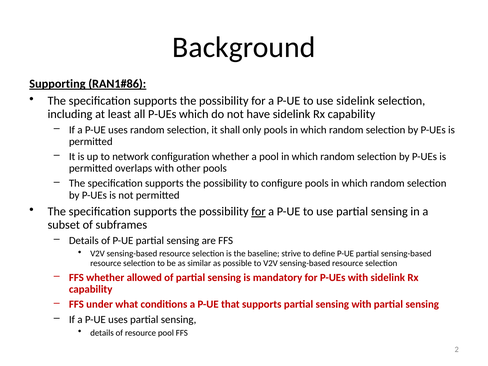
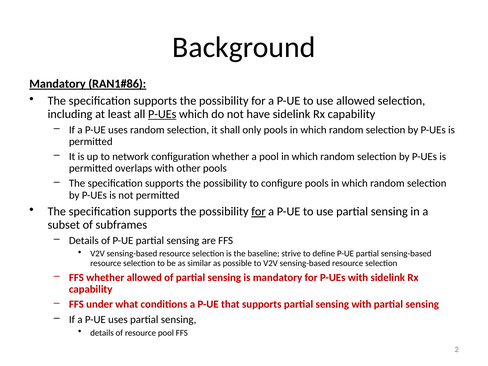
Supporting: Supporting -> Mandatory (57, 84)
use sidelink: sidelink -> allowed (356, 101)
P-UEs underline: none -> present (162, 114)
